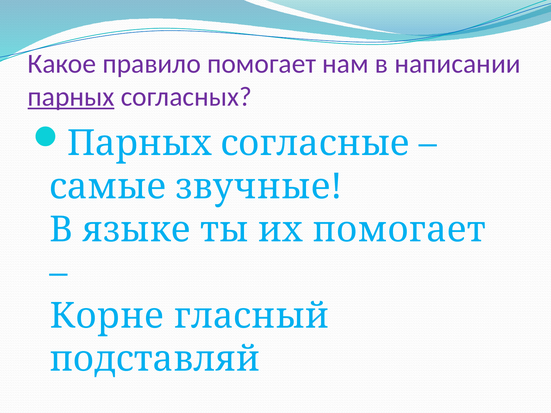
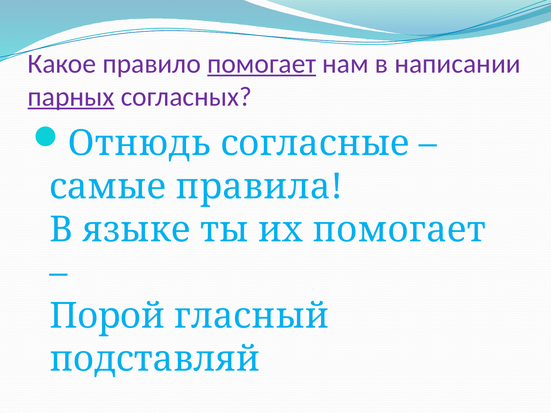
помогает underline: none -> present (262, 64)
Парных: Парных -> Отнюдь (139, 143)
звучные: звучные -> правила (259, 187)
Корне: Корне -> Порой (107, 316)
